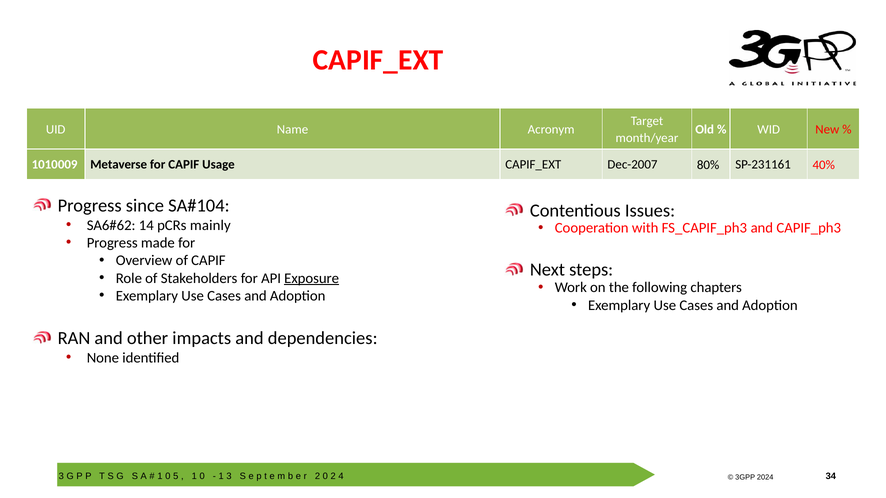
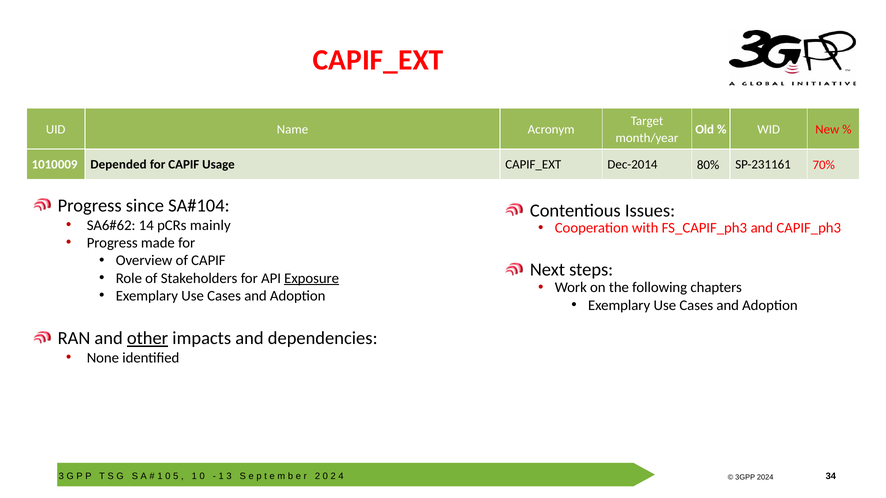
Metaverse: Metaverse -> Depended (119, 165)
Dec-2007: Dec-2007 -> Dec-2014 (632, 165)
40%: 40% -> 70% (824, 165)
other underline: none -> present (148, 339)
